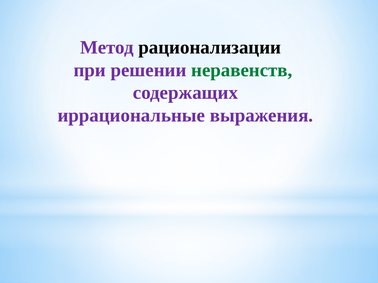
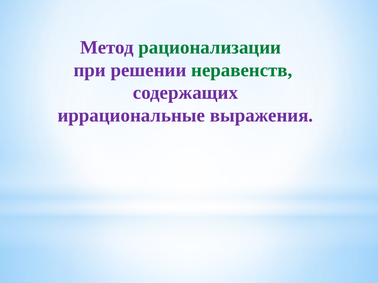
рационализации colour: black -> green (210, 47)
